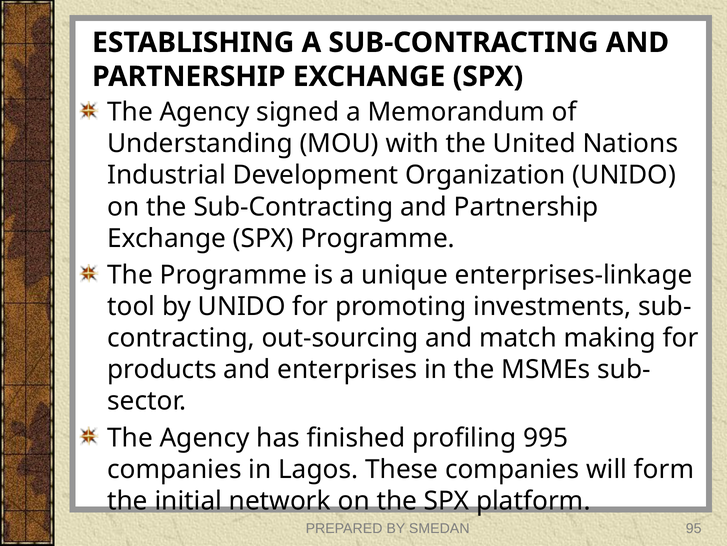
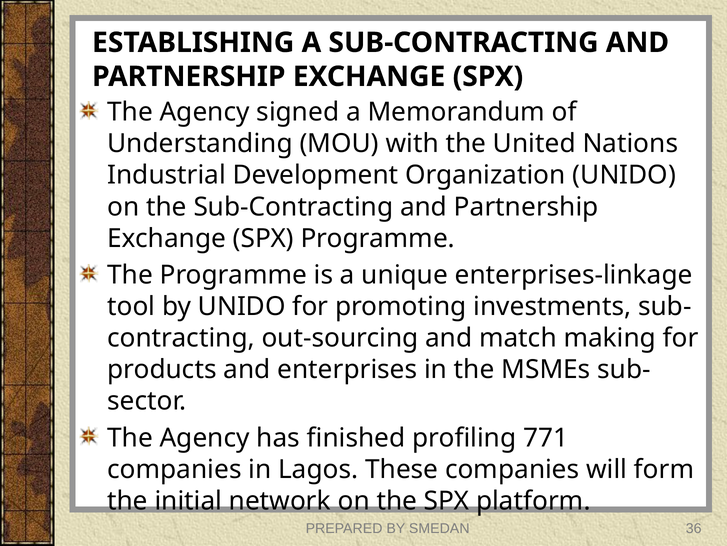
995: 995 -> 771 (546, 437)
95: 95 -> 36 (694, 528)
